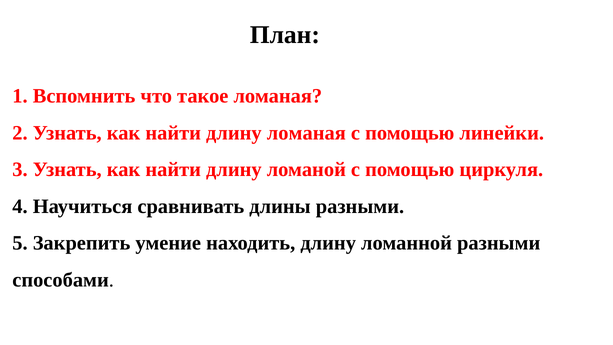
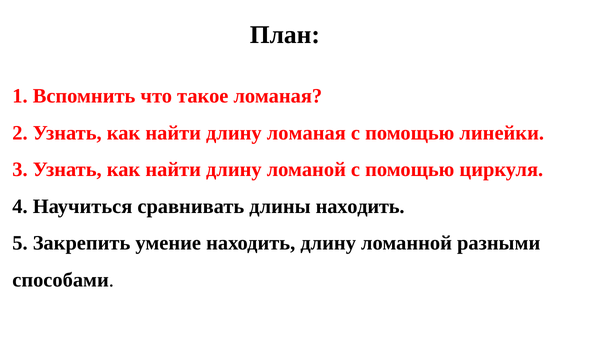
длины разными: разными -> находить (360, 206)
